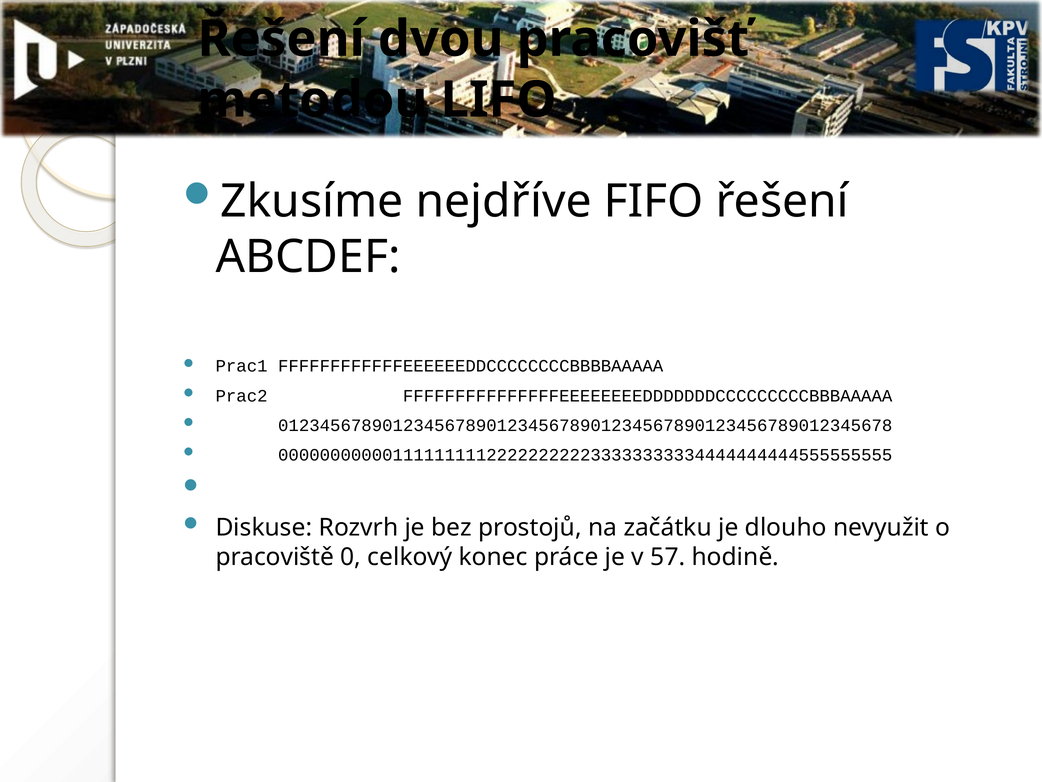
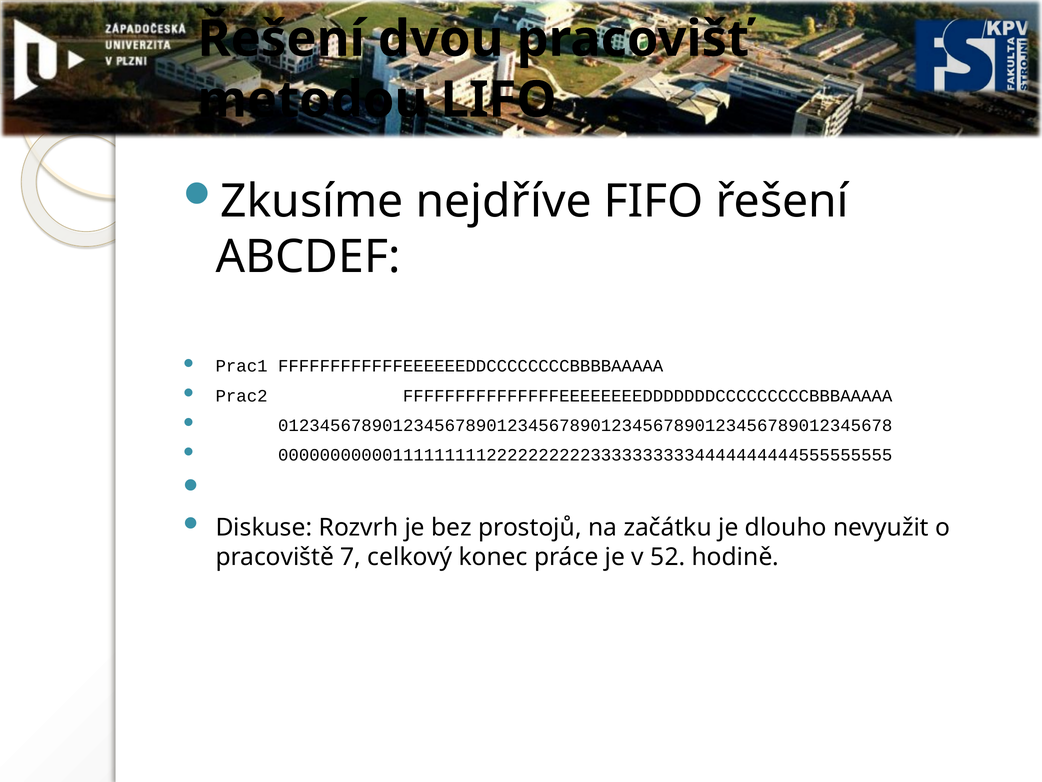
0: 0 -> 7 (351, 557)
57: 57 -> 52 (668, 557)
